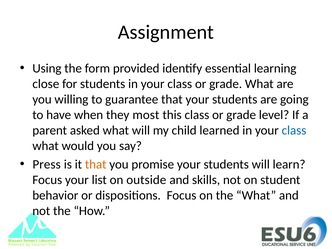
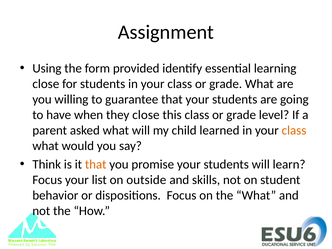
they most: most -> close (146, 115)
class colour: blue -> orange (294, 130)
Press: Press -> Think (47, 164)
